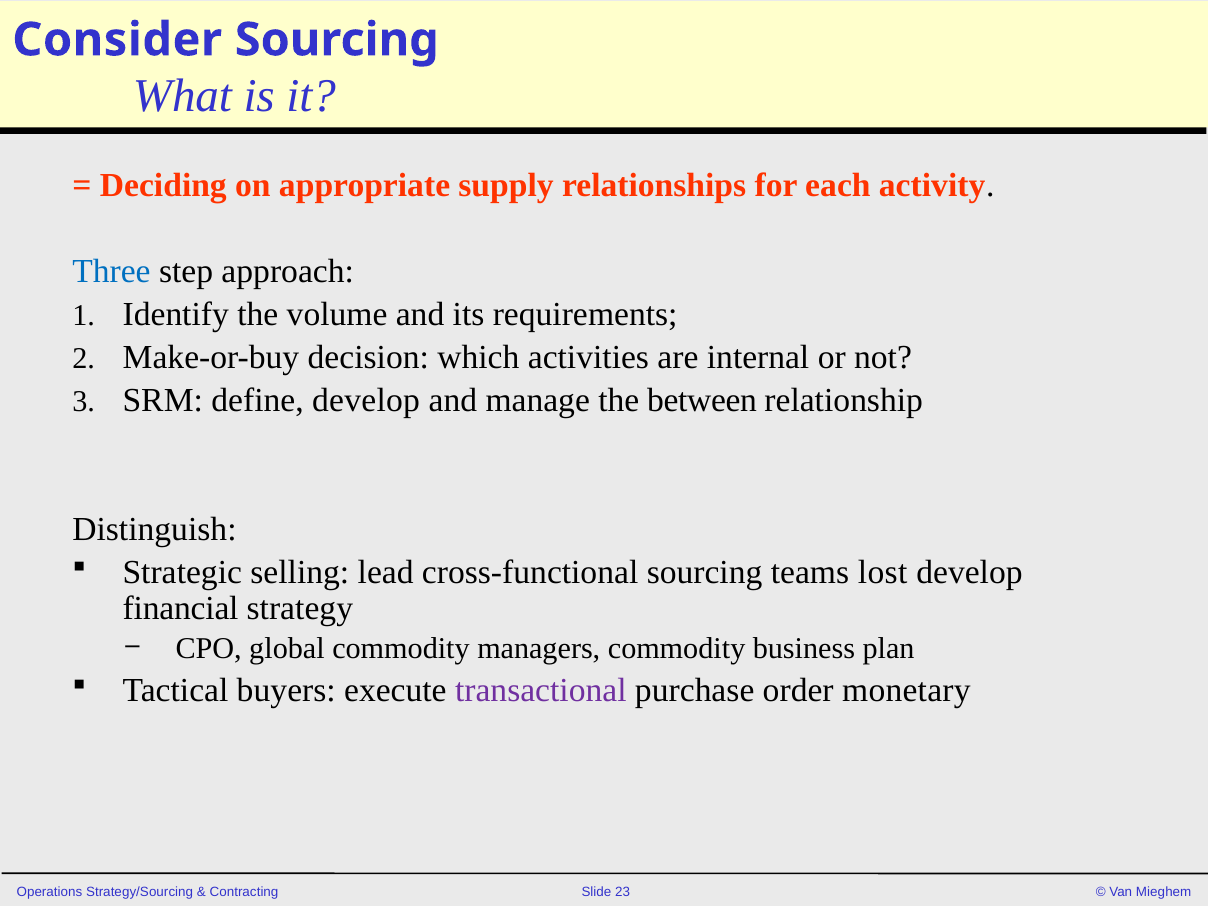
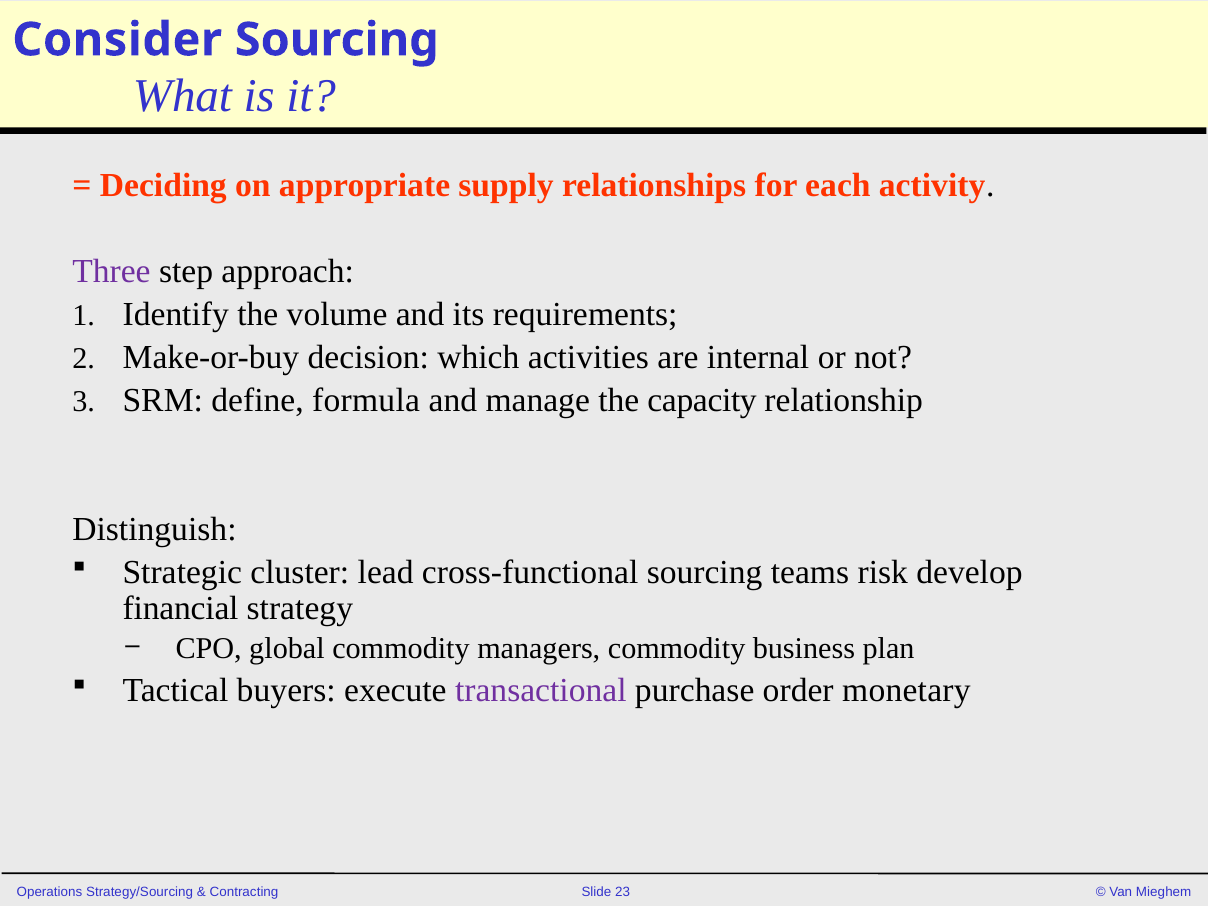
Three colour: blue -> purple (111, 272)
define develop: develop -> formula (366, 400)
between: between -> capacity (702, 400)
selling: selling -> cluster (300, 572)
lost: lost -> risk (883, 572)
